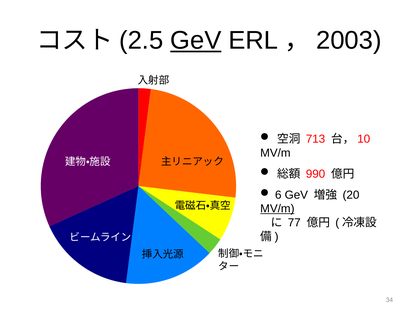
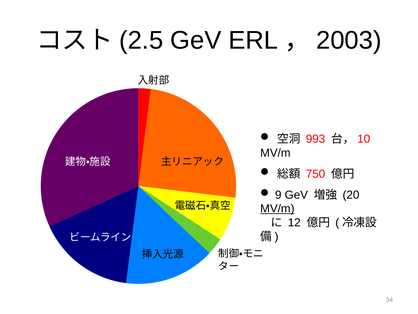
GeV underline: present -> none (196, 40)
713: 713 -> 993 (316, 139)
990: 990 -> 750 (316, 174)
6: 6 -> 9 (278, 195)
77: 77 -> 12 (294, 222)
